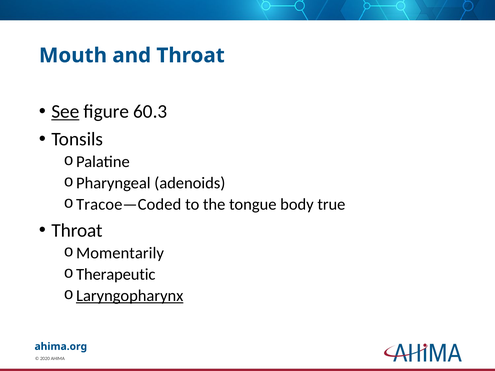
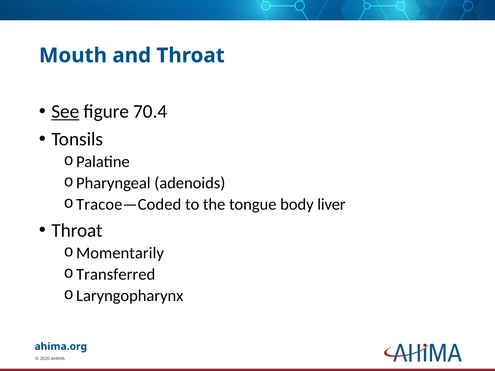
60.3: 60.3 -> 70.4 (150, 112)
true: true -> liver (331, 204)
Therapeutic: Therapeutic -> Transferred (116, 275)
Laryngopharynx underline: present -> none (130, 296)
